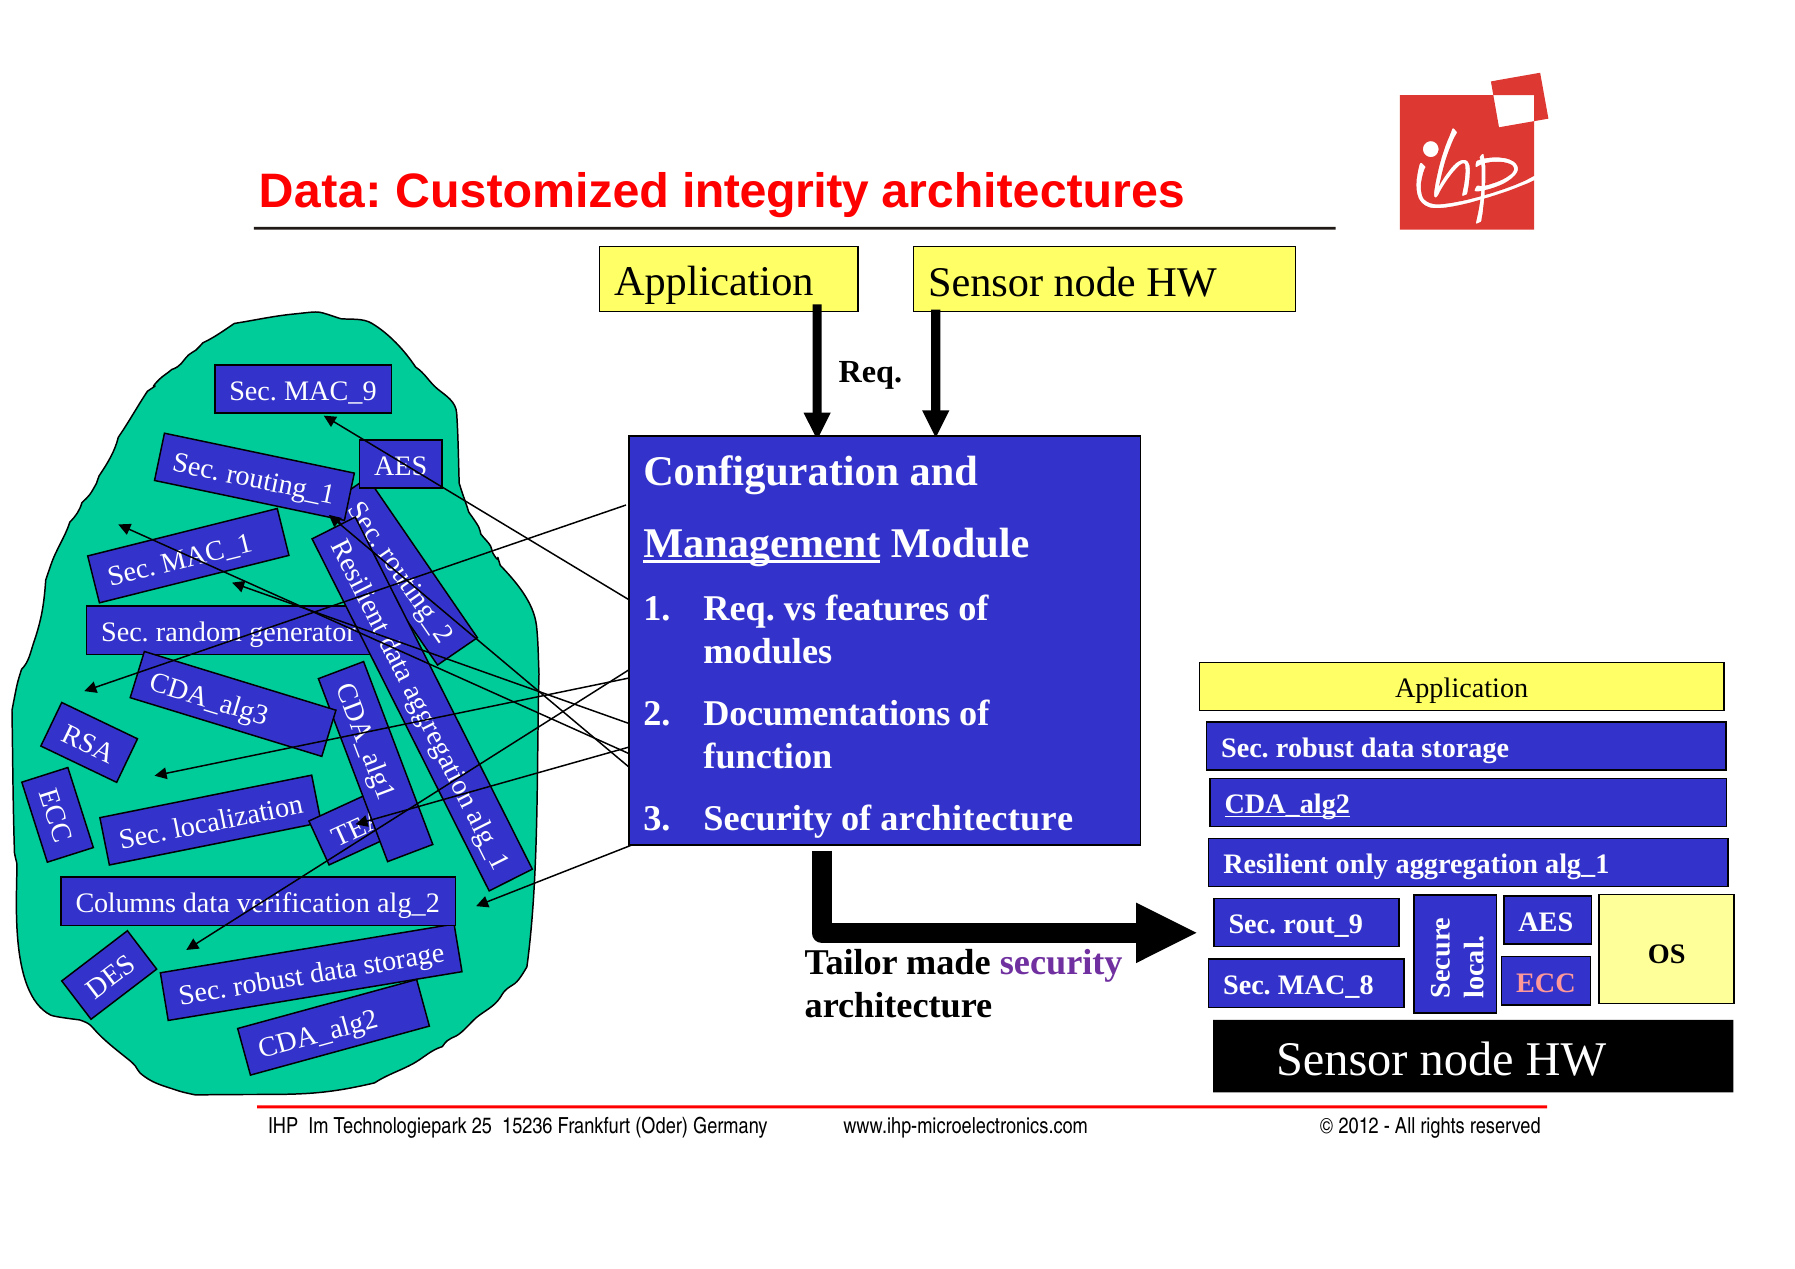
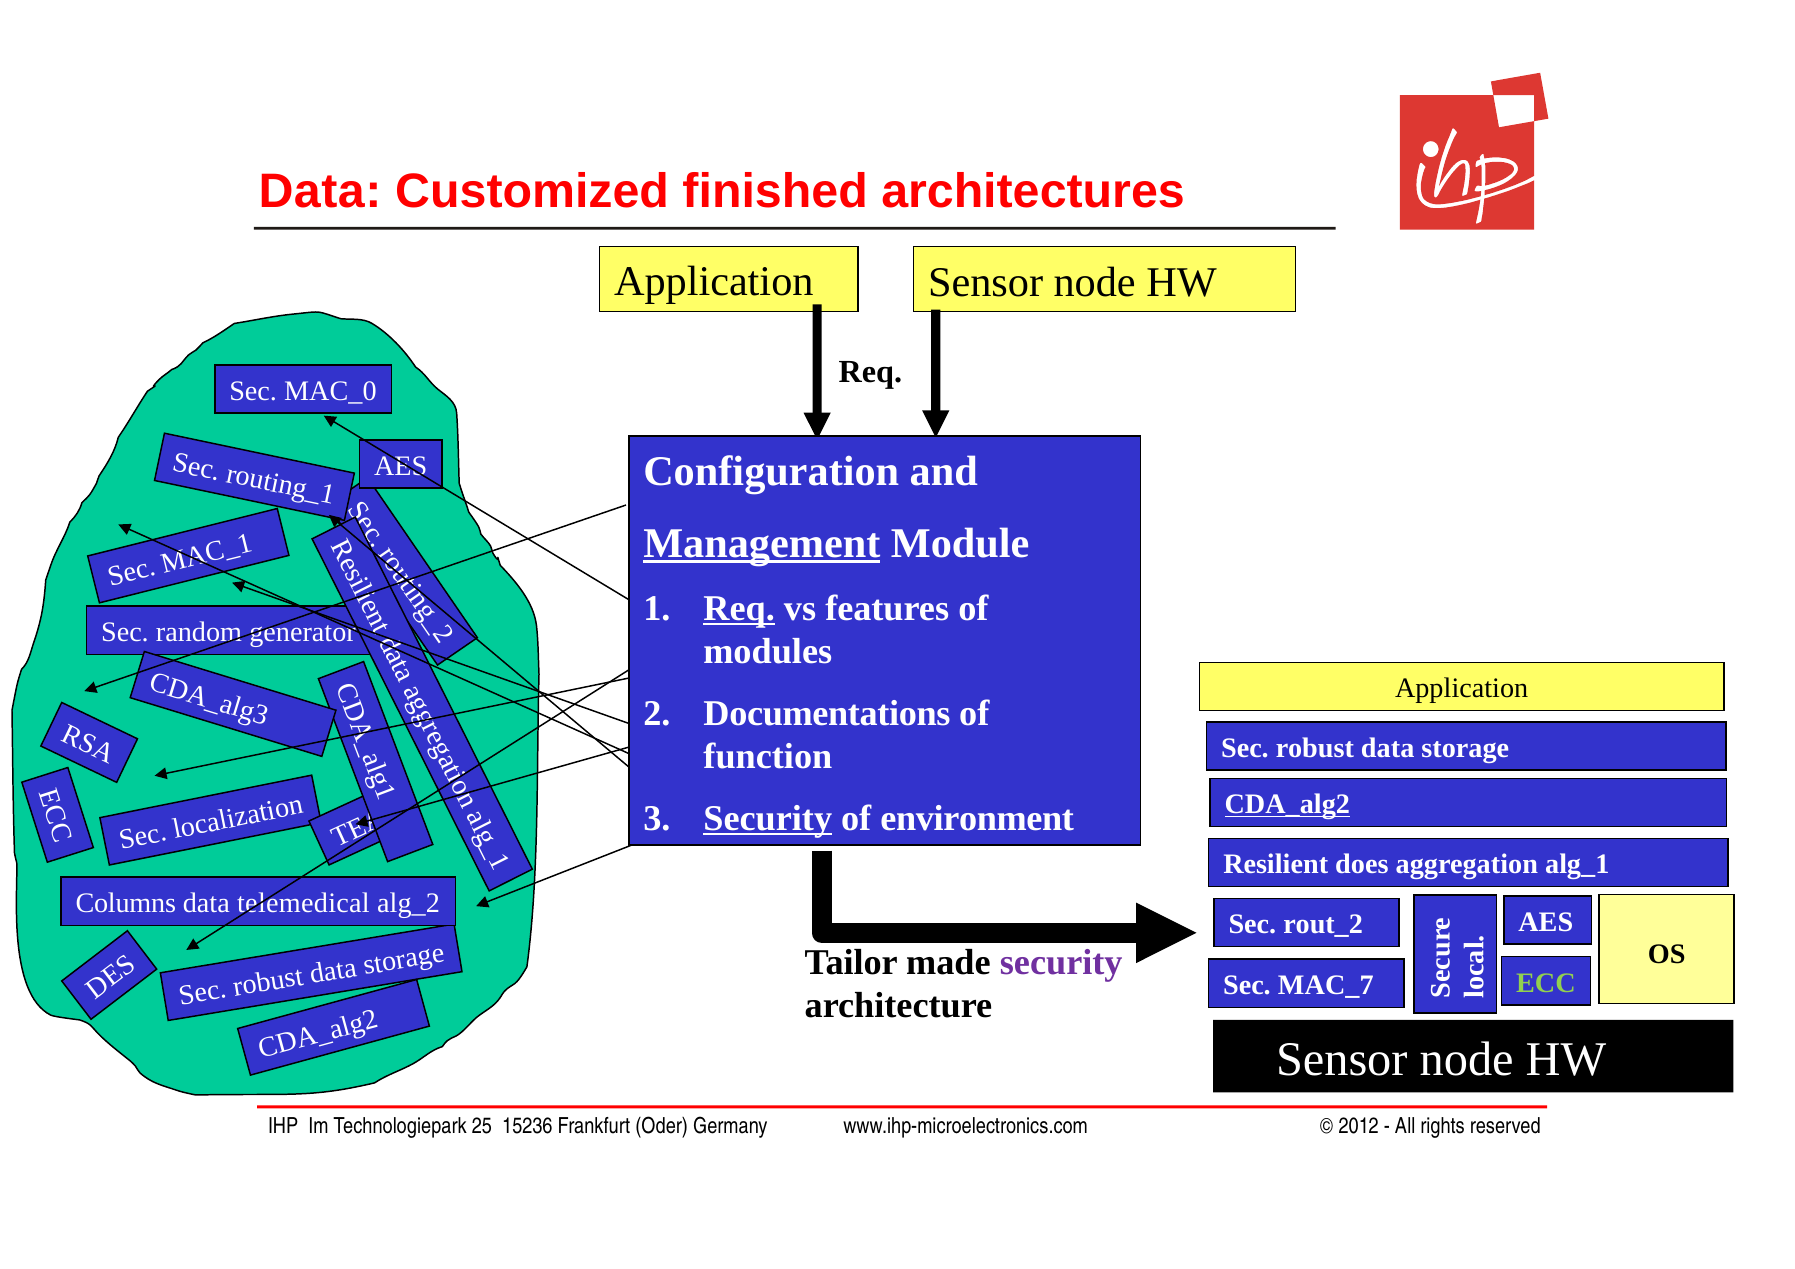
integrity: integrity -> finished (775, 191)
MAC_9: MAC_9 -> MAC_0 (330, 391)
Req underline: none -> present (739, 608)
Security underline: none -> present (768, 819)
of architecture: architecture -> environment (977, 819)
only: only -> does (1362, 865)
verification: verification -> telemedical (303, 903)
rout_9: rout_9 -> rout_2 (1323, 925)
ECC colour: pink -> light green (1546, 983)
MAC_8: MAC_8 -> MAC_7 (1326, 985)
